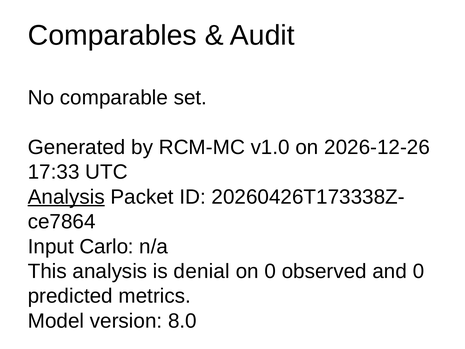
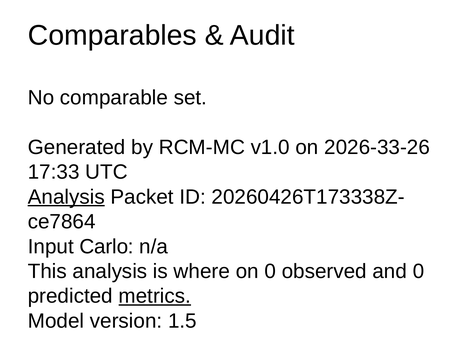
2026-12-26: 2026-12-26 -> 2026-33-26 (377, 147)
denial: denial -> where (202, 271)
metrics underline: none -> present (155, 296)
8.0: 8.0 -> 1.5 (182, 321)
